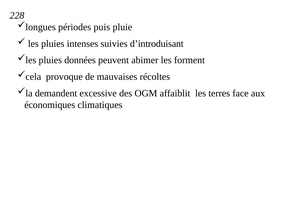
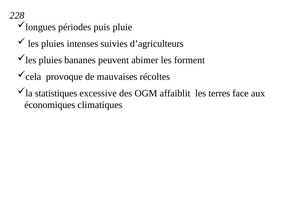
d’introduisant: d’introduisant -> d’agriculteurs (157, 44)
données: données -> bananes (80, 60)
demandent: demandent -> statistiques (56, 93)
